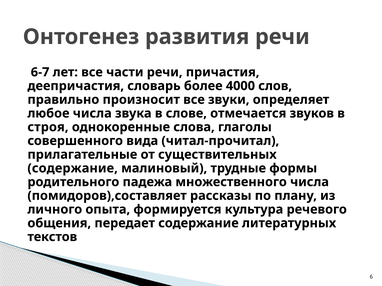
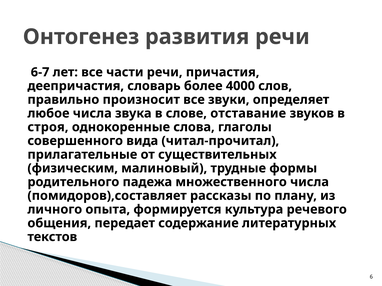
отмечается: отмечается -> отставание (248, 114)
содержание: содержание -> физическим (73, 169)
